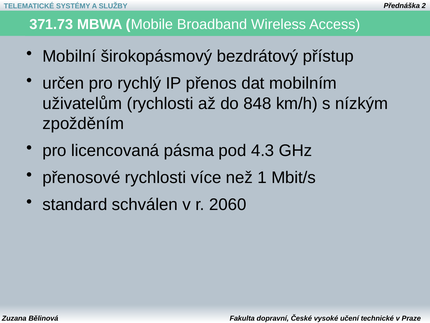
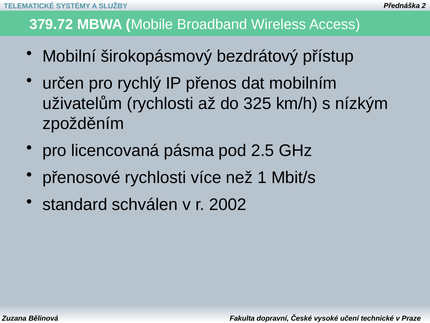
371.73: 371.73 -> 379.72 (51, 24)
848: 848 -> 325 (257, 103)
4.3: 4.3 -> 2.5 (263, 150)
2060: 2060 -> 2002 (228, 204)
